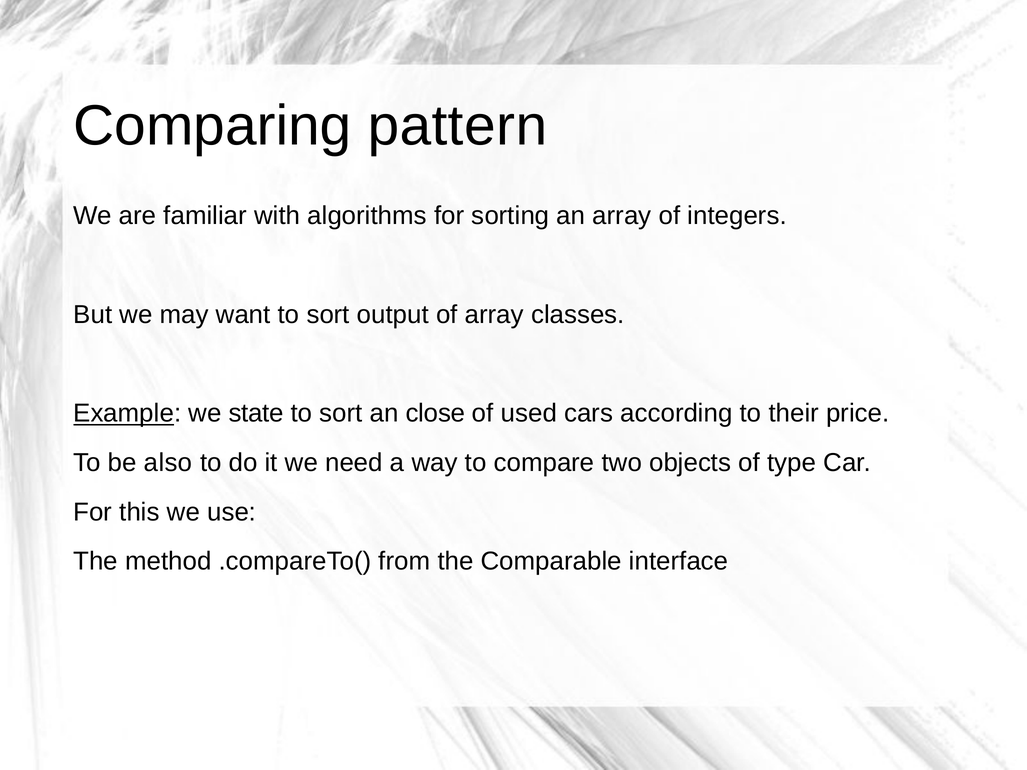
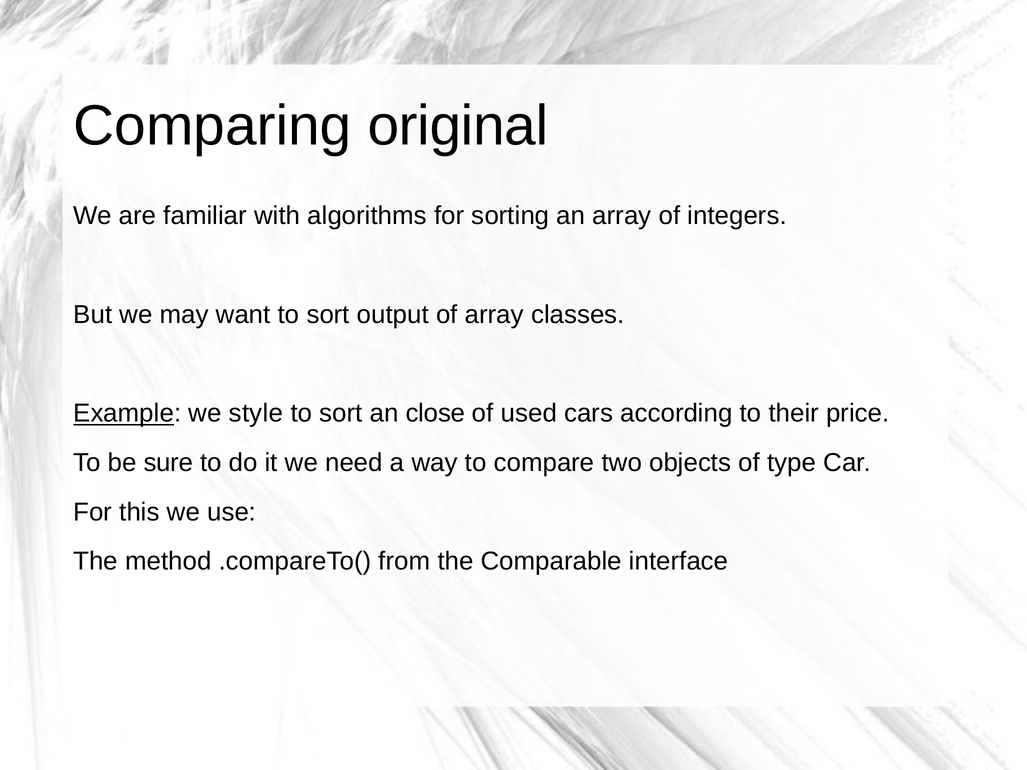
pattern: pattern -> original (458, 126)
state: state -> style (256, 413)
also: also -> sure (168, 463)
